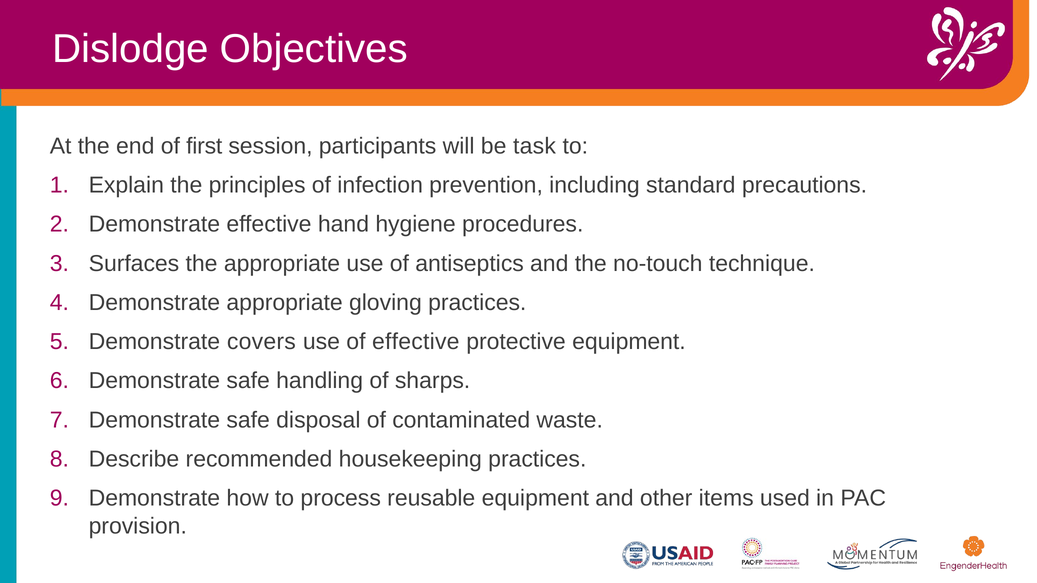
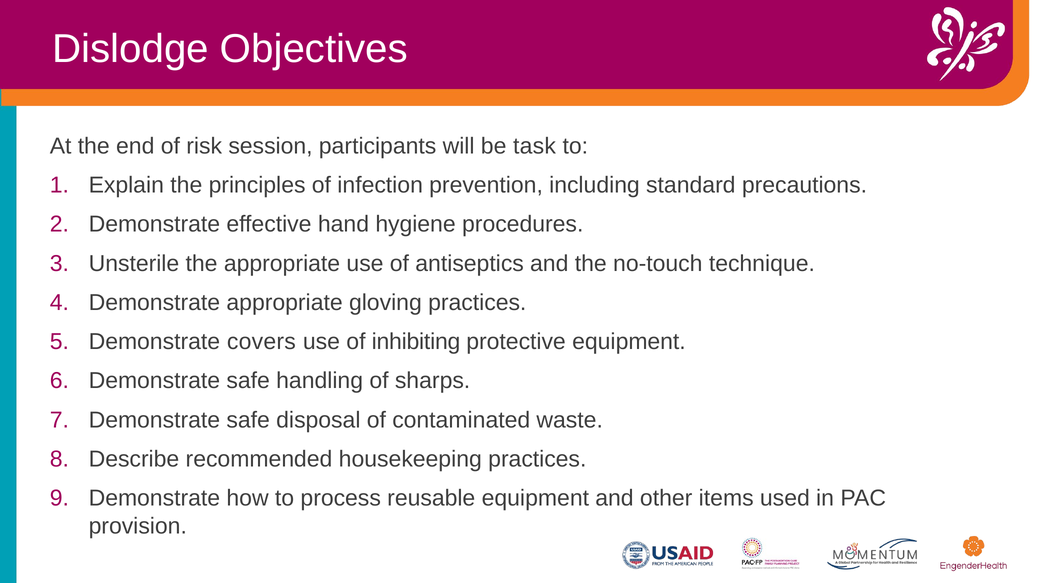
first: first -> risk (204, 146)
Surfaces: Surfaces -> Unsterile (134, 264)
of effective: effective -> inhibiting (416, 342)
